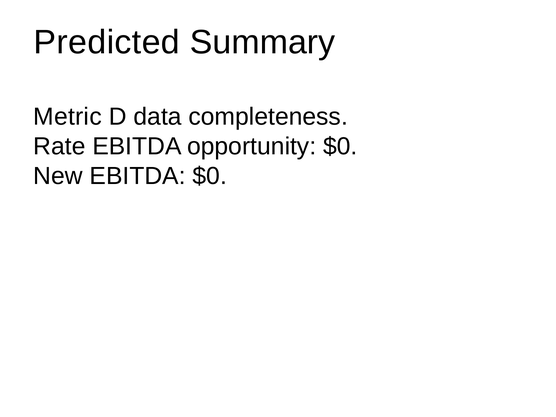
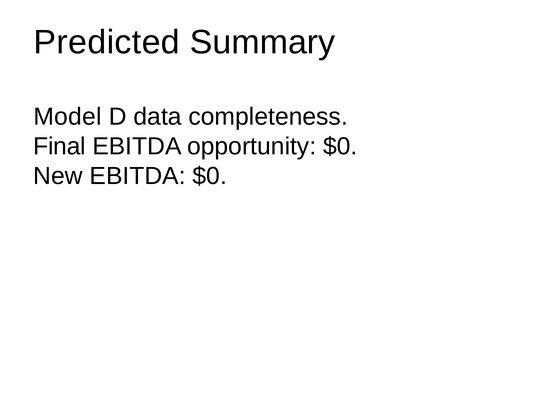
Metric: Metric -> Model (67, 117)
Rate: Rate -> Final (59, 146)
